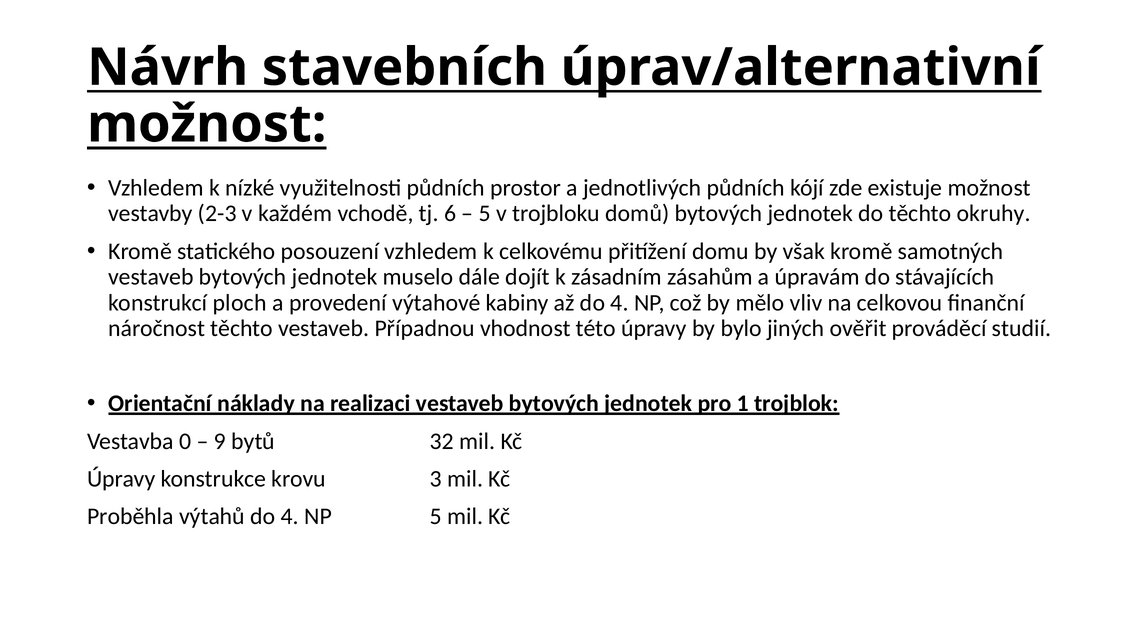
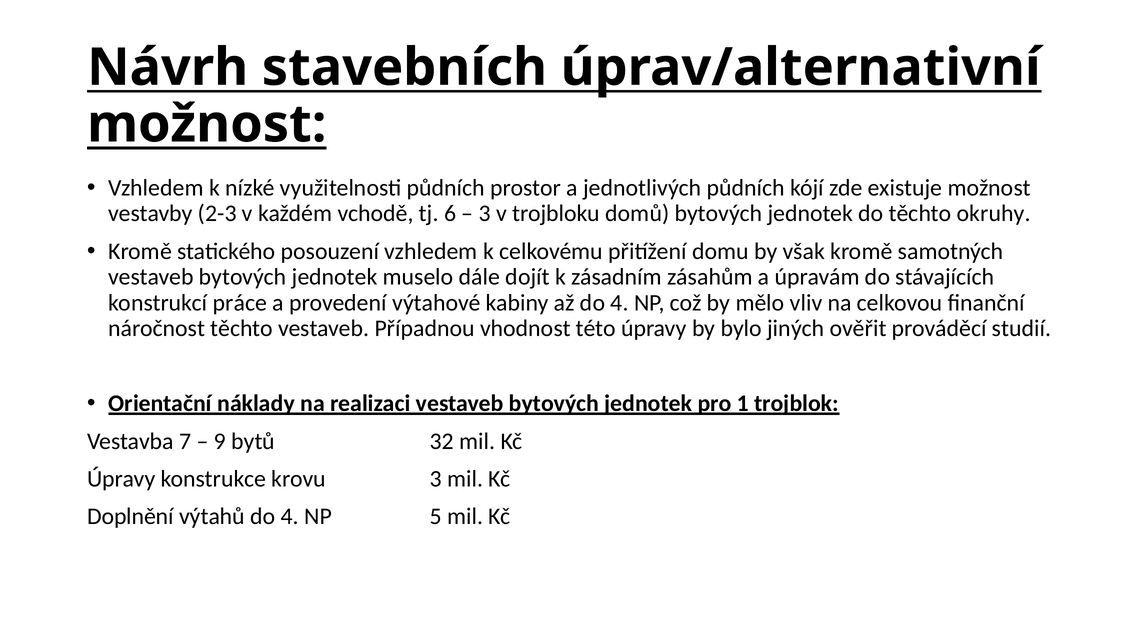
5: 5 -> 3 (485, 214)
ploch: ploch -> práce (240, 303)
0: 0 -> 7 (185, 441)
Proběhla: Proběhla -> Doplnění (130, 517)
